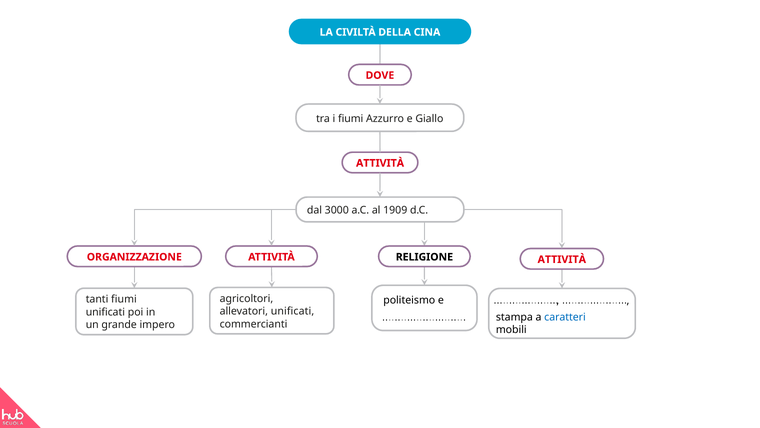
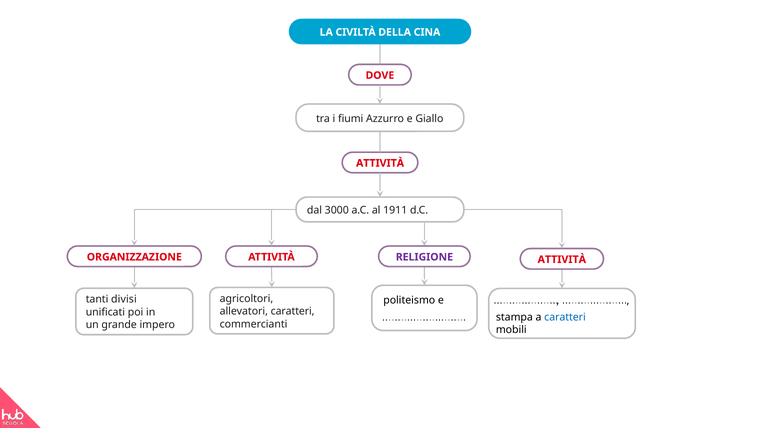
1909: 1909 -> 1911 (395, 210)
RELIGIONE colour: black -> purple (424, 257)
tanti fiumi: fiumi -> divisi (124, 299)
allevatori unificati: unificati -> caratteri (293, 311)
